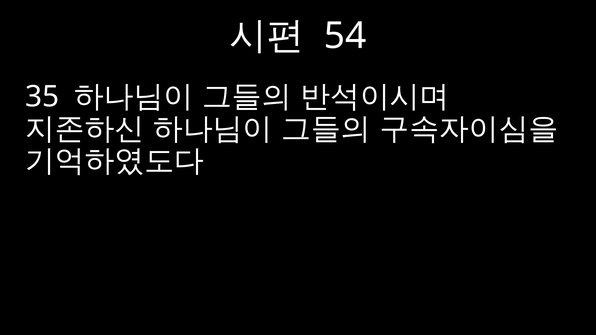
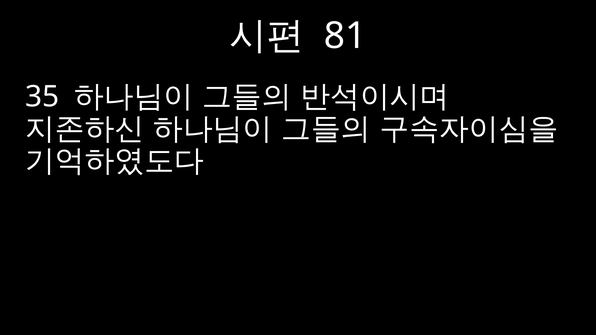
54: 54 -> 81 (345, 36)
